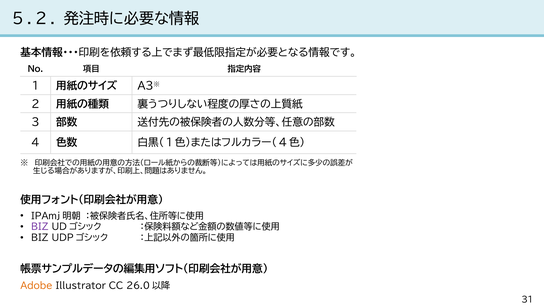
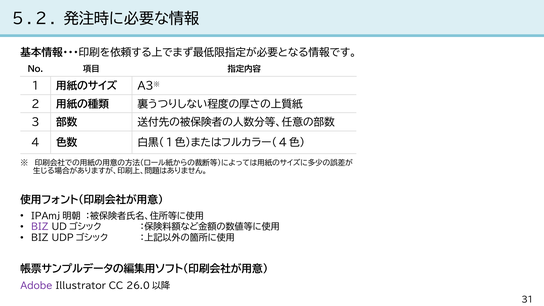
Adobe colour: orange -> purple (36, 286)
